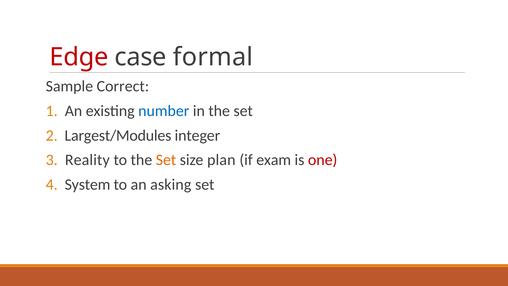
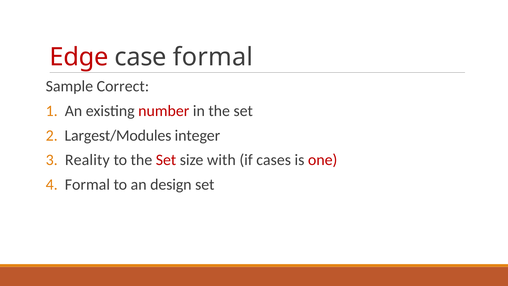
number colour: blue -> red (164, 111)
Set colour: orange -> red (166, 160)
plan: plan -> with (221, 160)
exam: exam -> cases (274, 160)
System: System -> Formal (87, 184)
asking: asking -> design (171, 184)
